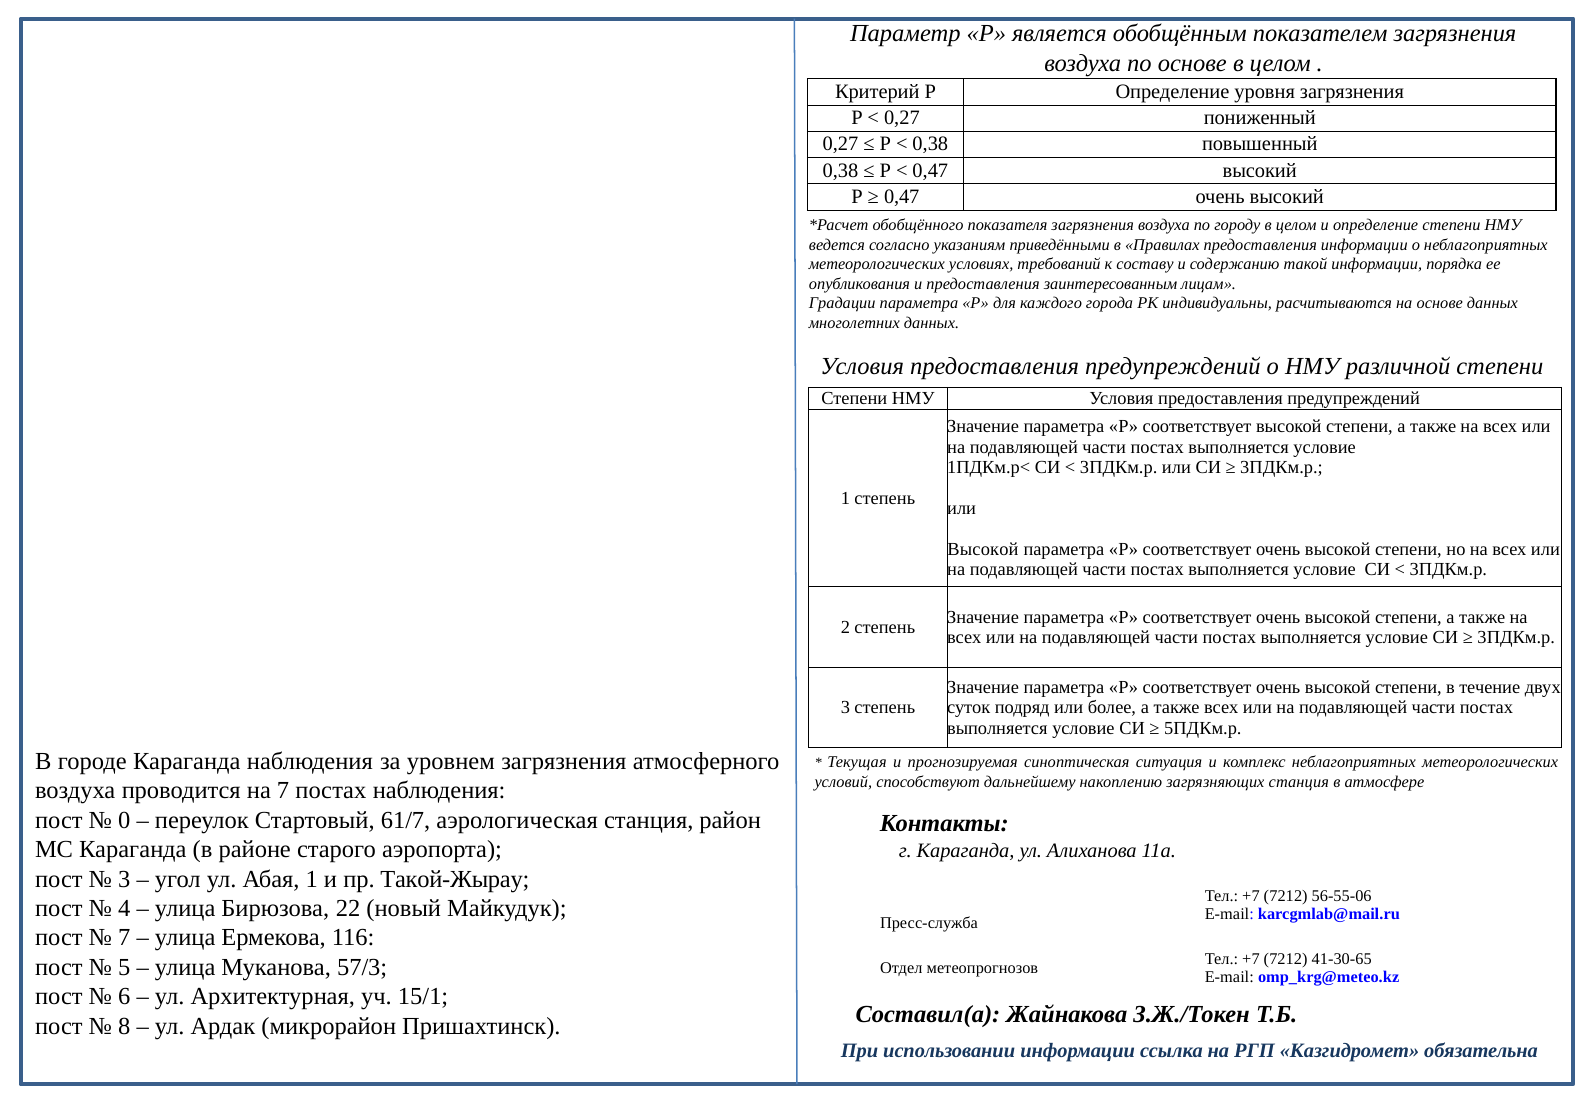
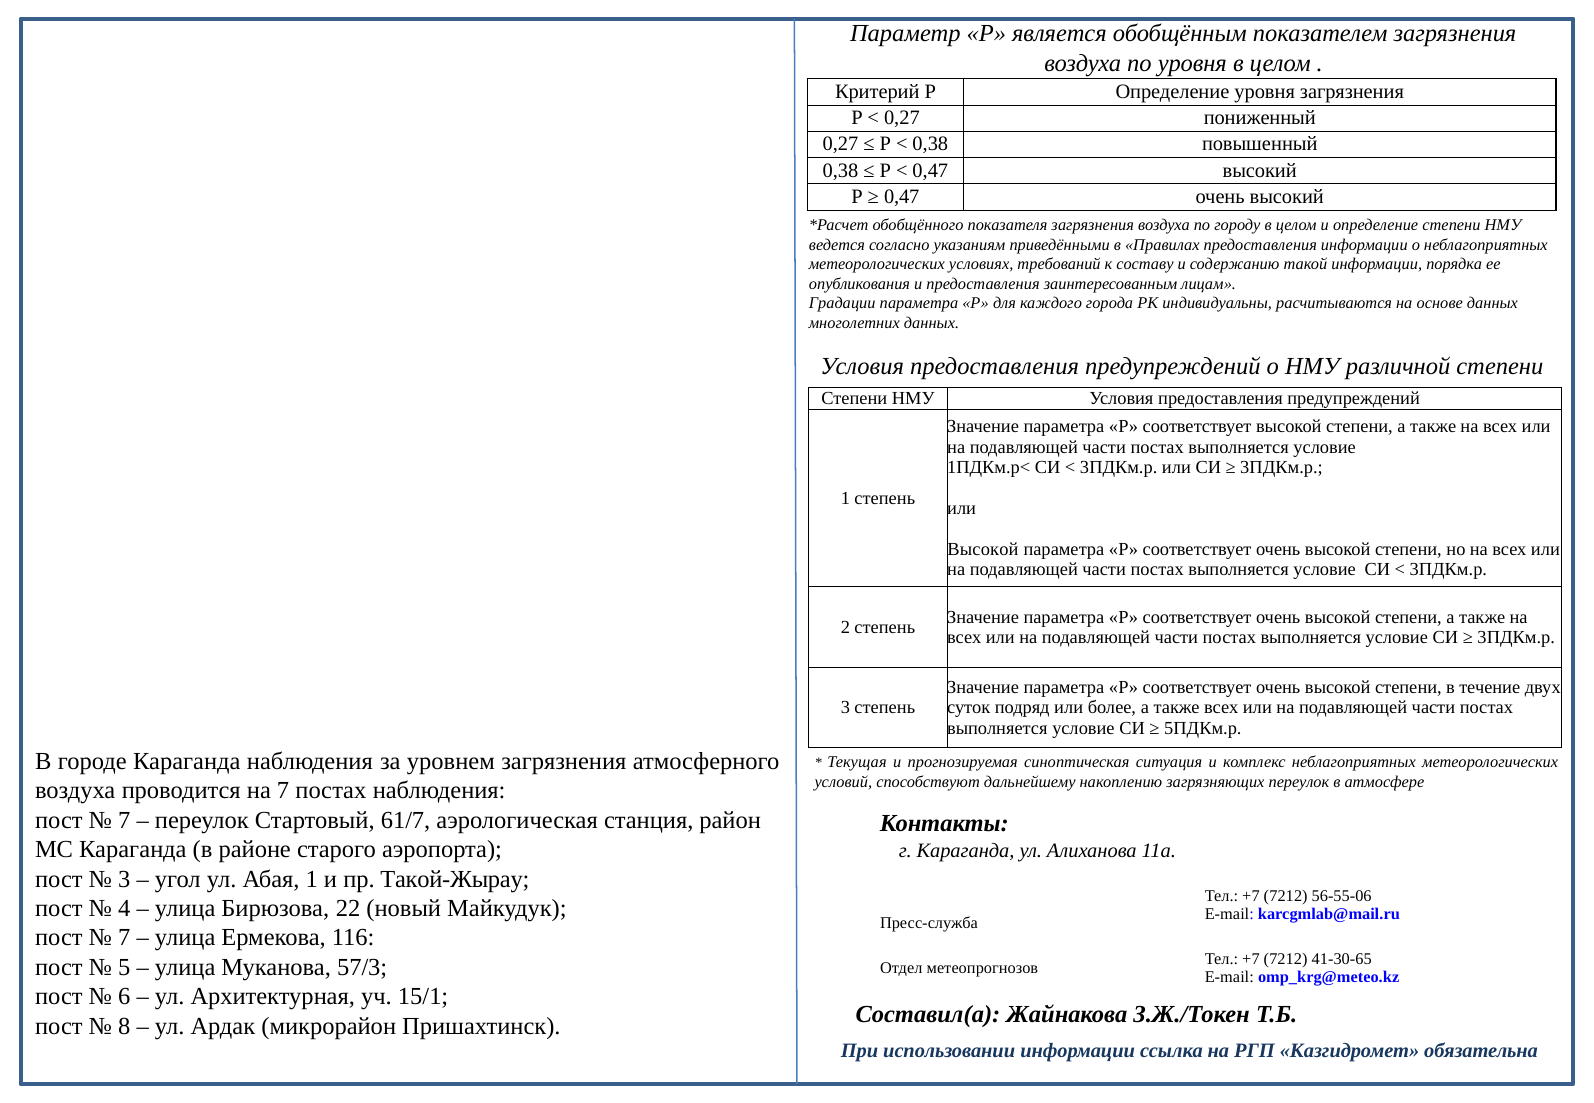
по основе: основе -> уровня (1192, 63)
загрязняющих станция: станция -> переулок (1299, 783)
0: 0 -> 7 (124, 821)
